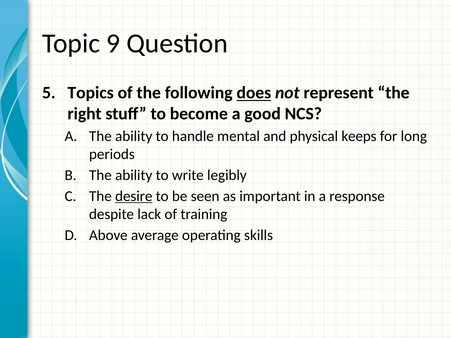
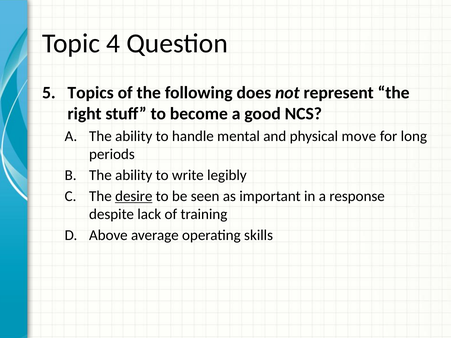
9: 9 -> 4 (113, 43)
does underline: present -> none (254, 93)
keeps: keeps -> move (359, 136)
